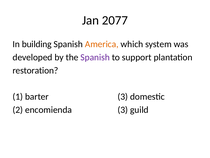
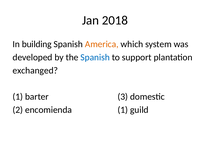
2077: 2077 -> 2018 (115, 20)
Spanish colour: purple -> blue (95, 57)
restoration: restoration -> exchanged (35, 70)
encomienda 3: 3 -> 1 (123, 109)
